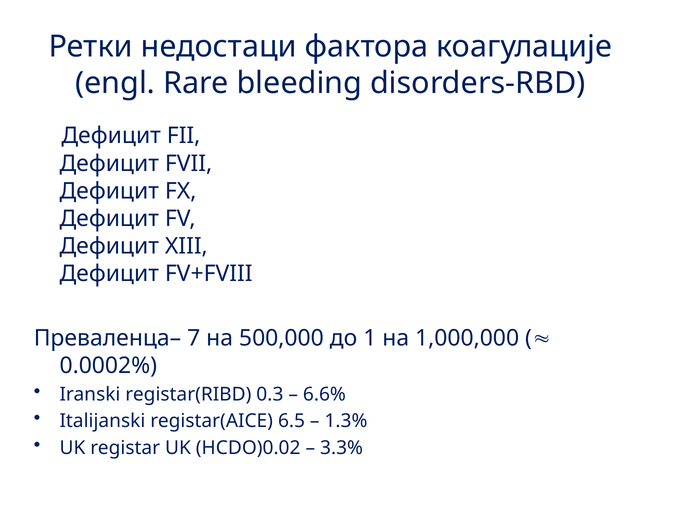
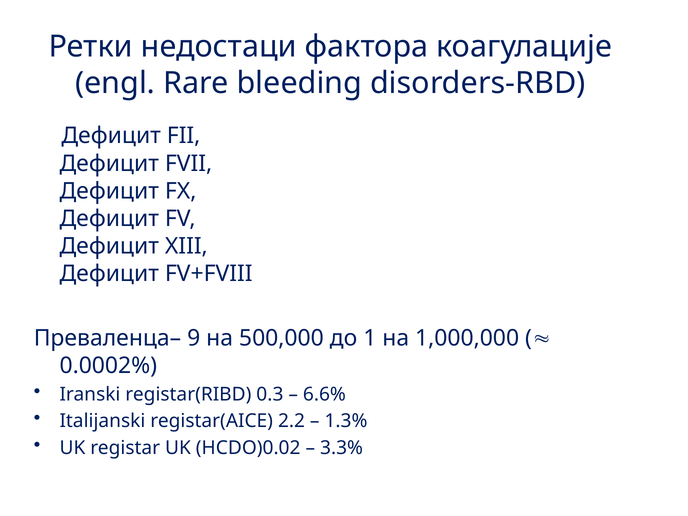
7: 7 -> 9 (194, 338)
6.5: 6.5 -> 2.2 (292, 421)
